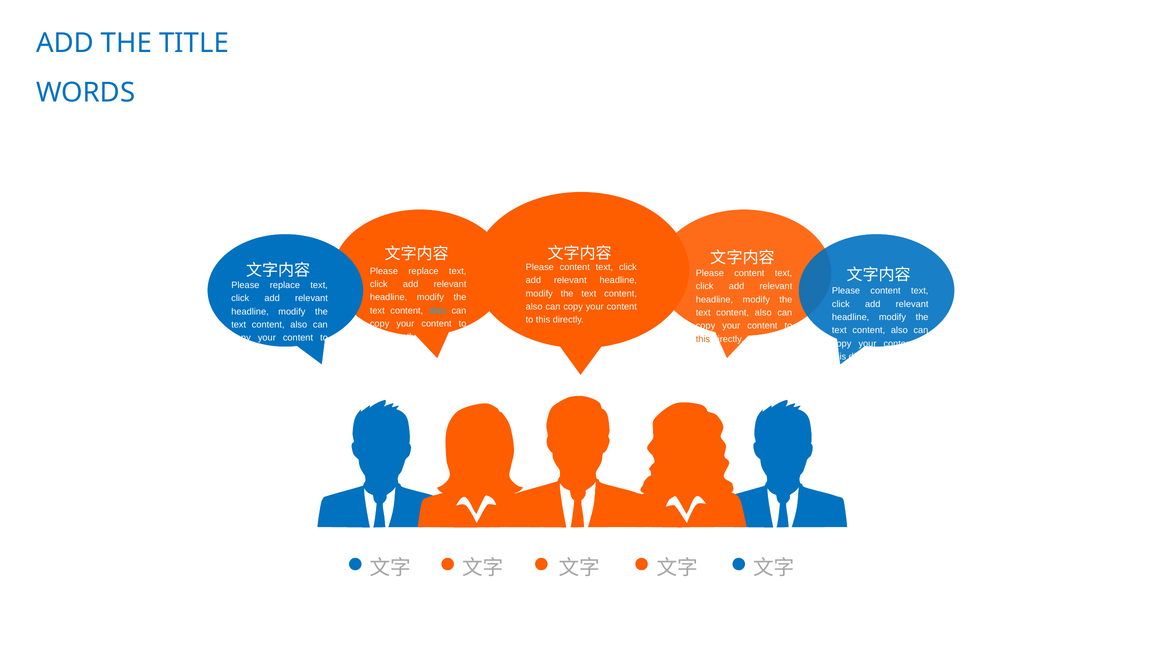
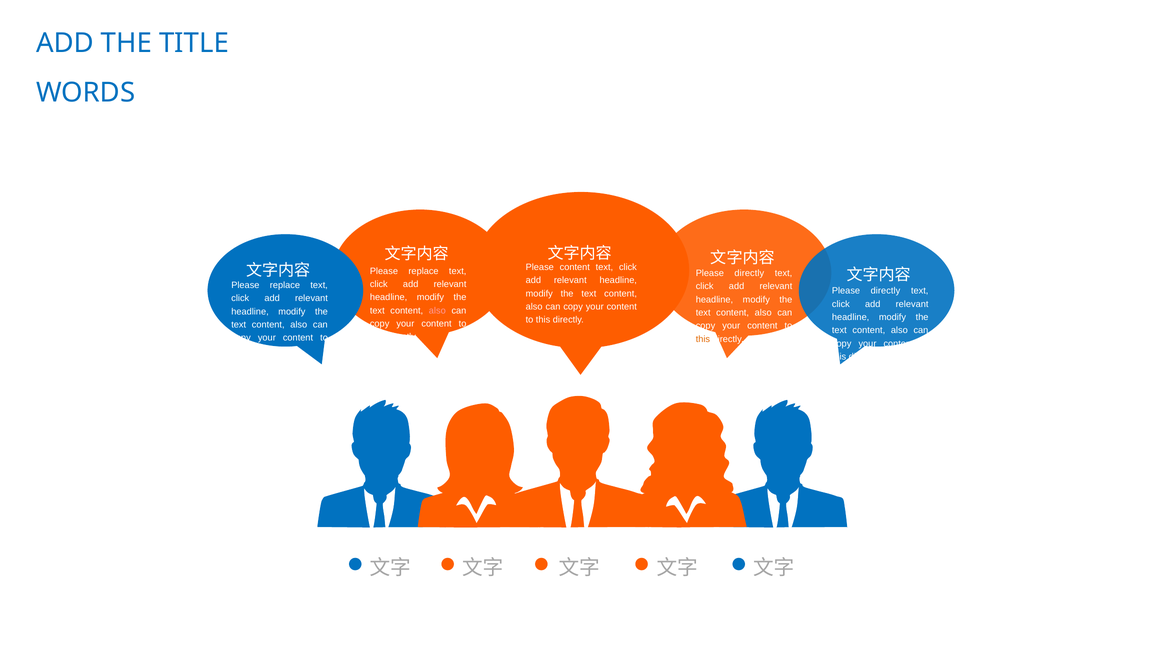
content: content -> directly (749, 274)
content: content -> directly (885, 291)
also colour: light blue -> pink (437, 311)
